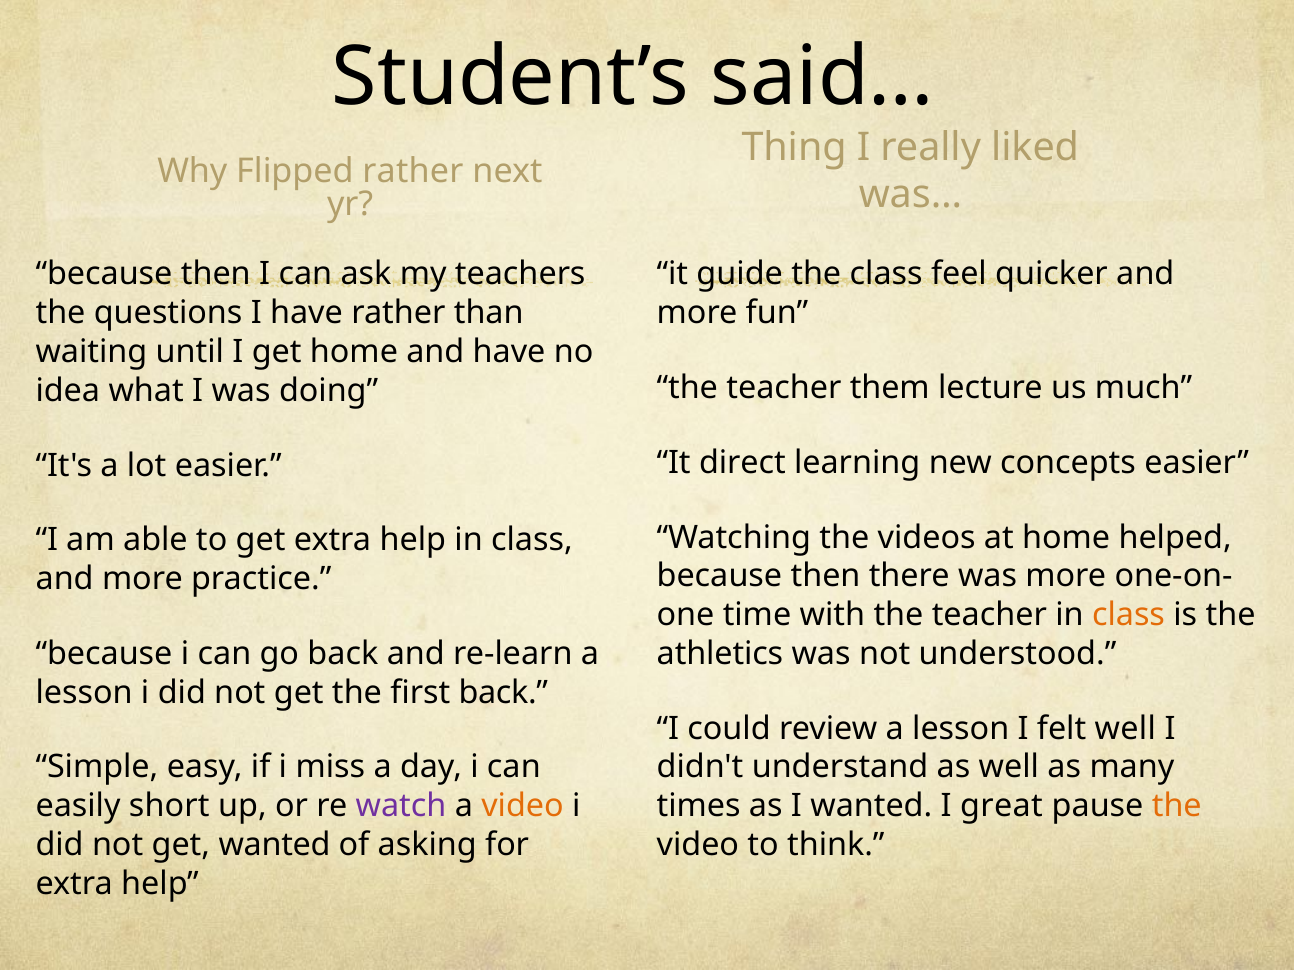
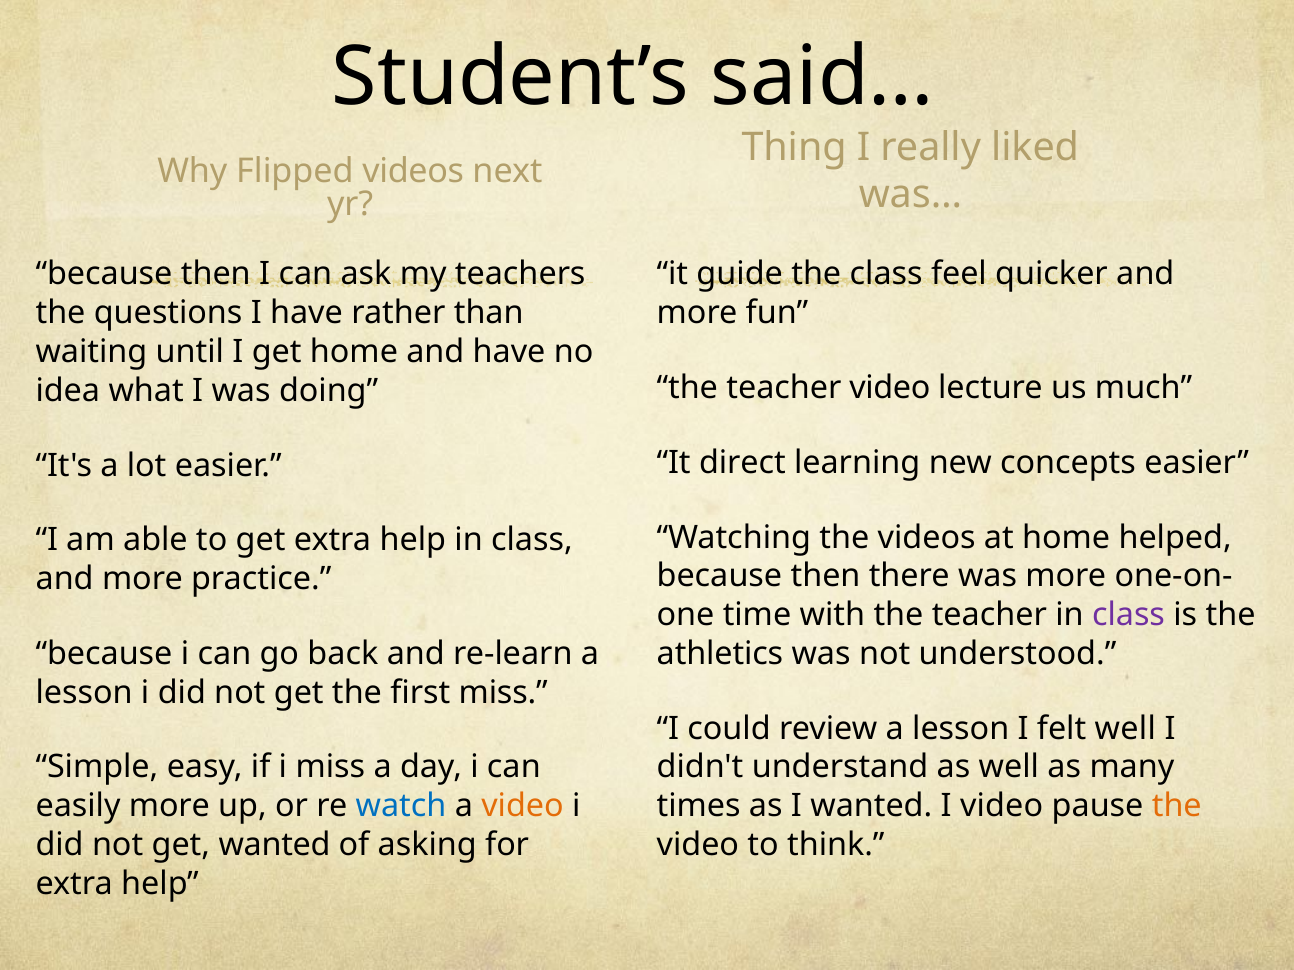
Flipped rather: rather -> videos (413, 172)
teacher them: them -> video (890, 388)
class colour: orange -> purple (1129, 615)
first back: back -> miss (503, 693)
easily short: short -> more (169, 807)
watch colour: purple -> blue (401, 807)
I great: great -> video (1002, 807)
